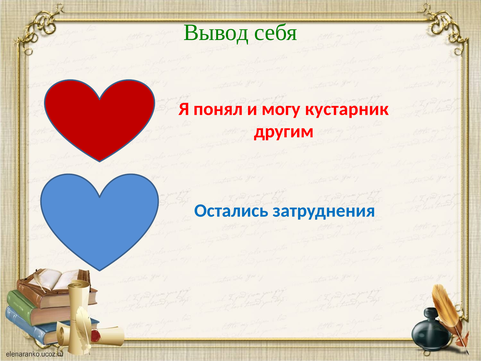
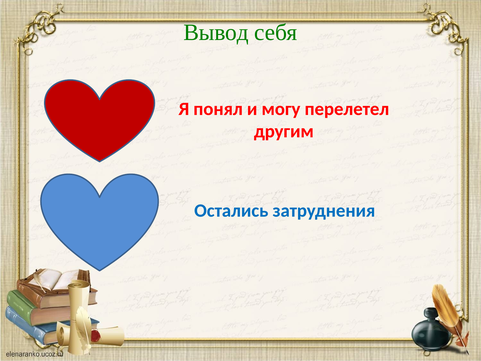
кустарник: кустарник -> перелетел (347, 109)
